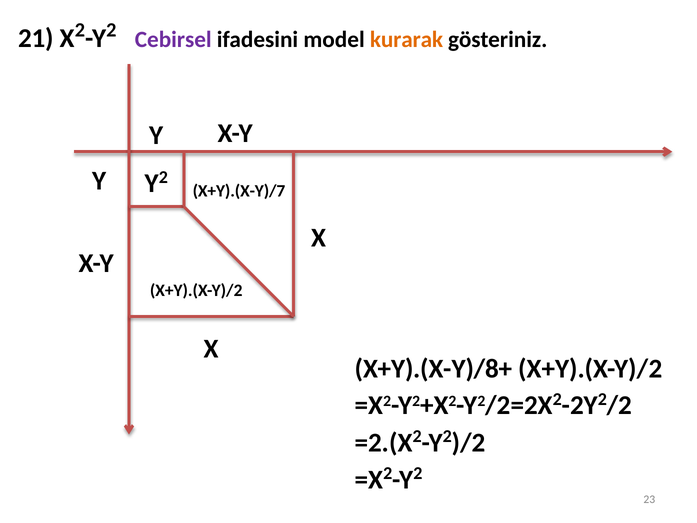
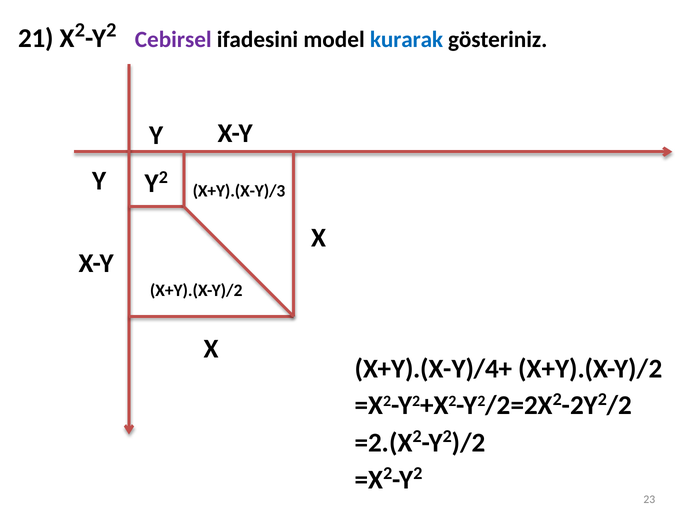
kurarak colour: orange -> blue (407, 39)
X+Y).(X-Y)/7: X+Y).(X-Y)/7 -> X+Y).(X-Y)/3 (239, 191)
X+Y).(X-Y)/8+: X+Y).(X-Y)/8+ -> X+Y).(X-Y)/4+ (434, 369)
